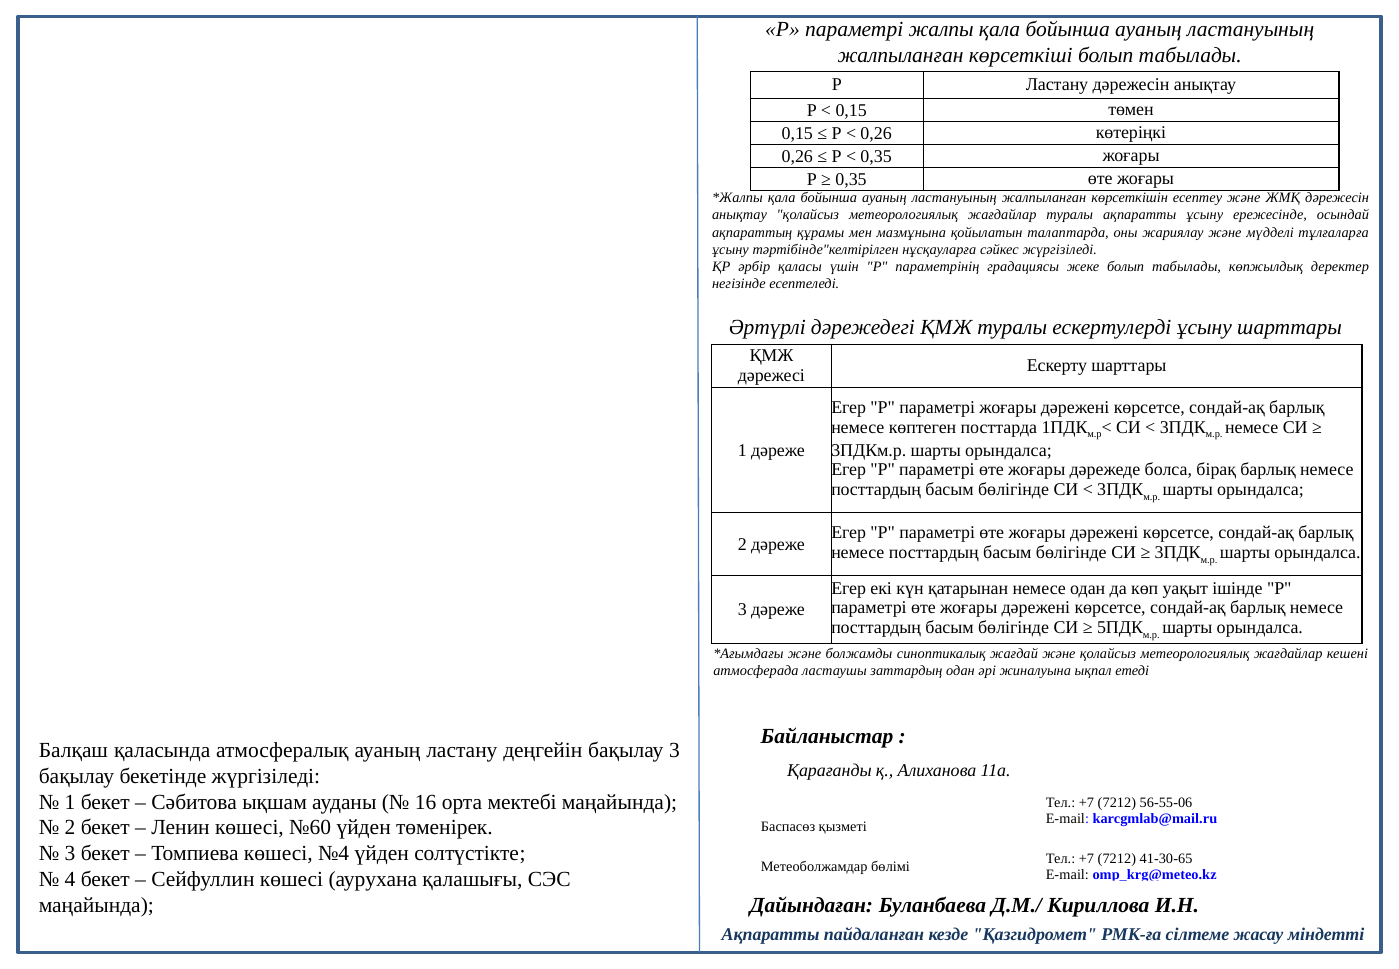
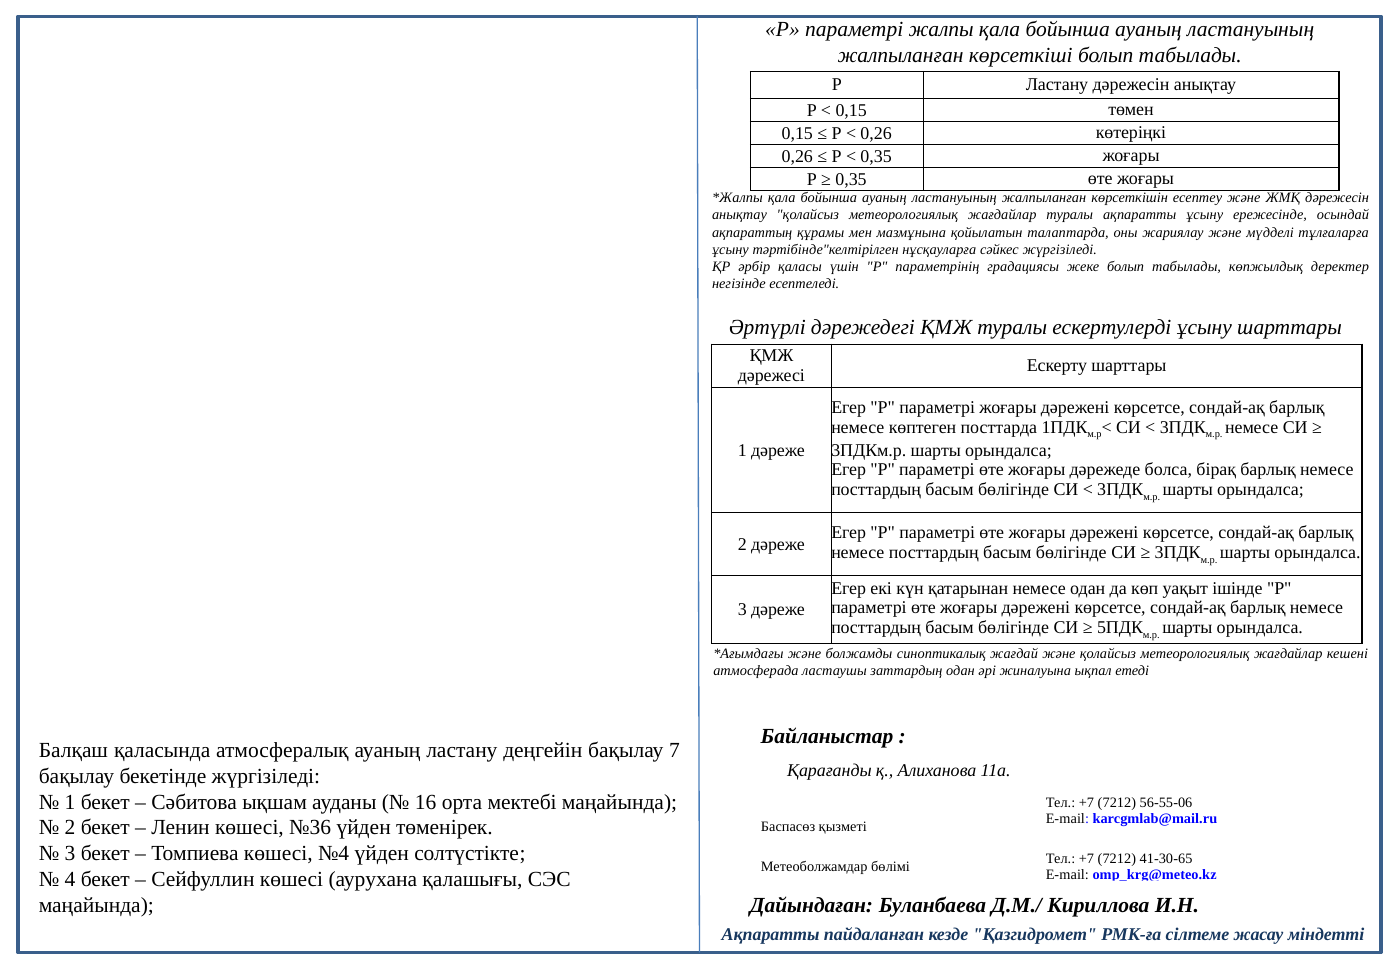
бақылау 3: 3 -> 7 (675, 750)
№60: №60 -> №36 (310, 827)
